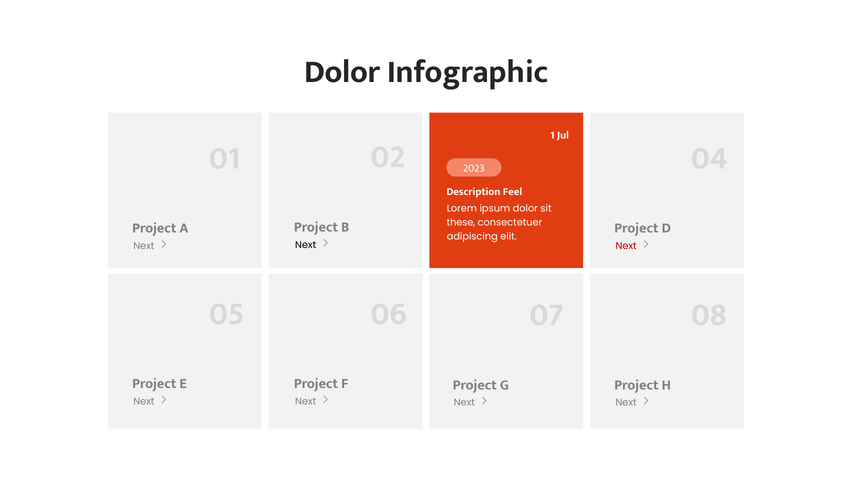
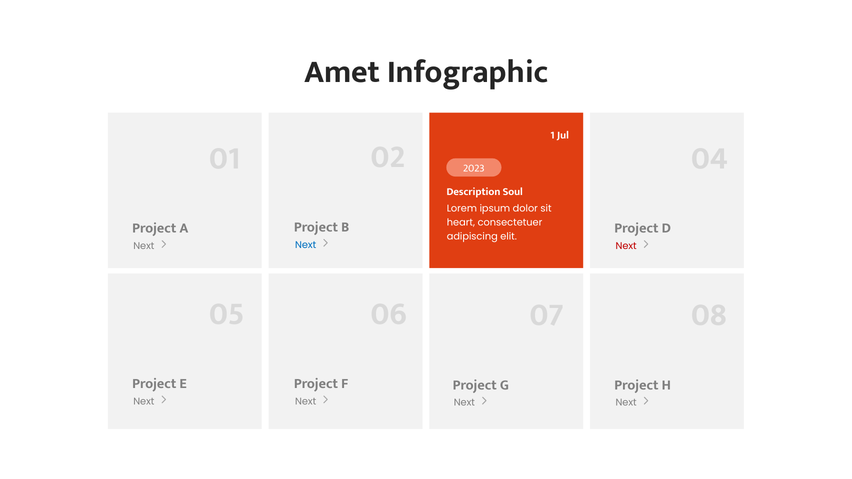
Dolor: Dolor -> Amet (342, 72)
Feel: Feel -> Soul (513, 192)
these: these -> heart (461, 223)
Next colour: black -> blue (306, 245)
